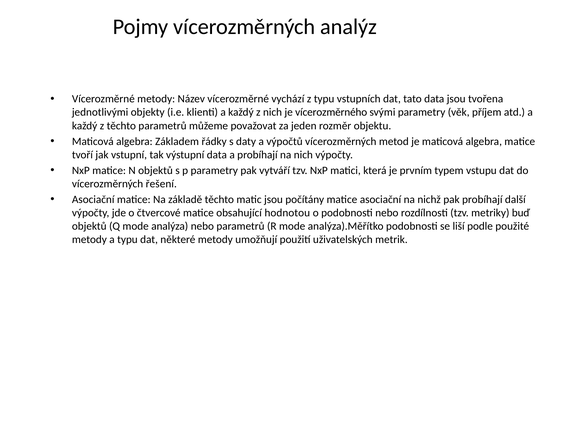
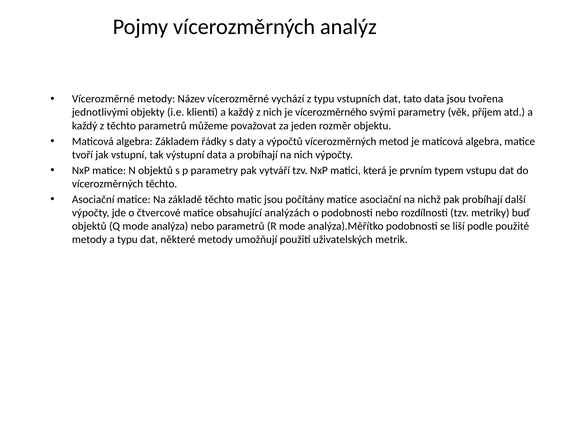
vícerozměrných řešení: řešení -> těchto (161, 184)
hodnotou: hodnotou -> analýzách (287, 213)
